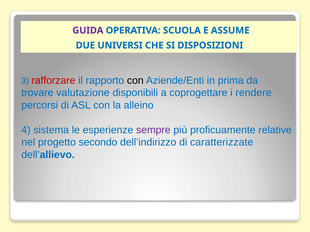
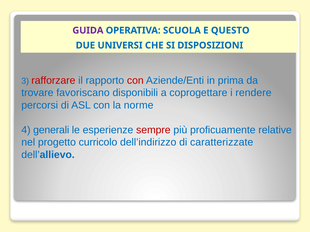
ASSUME: ASSUME -> QUESTO (230, 30)
con colour: black -> red (135, 81)
valutazione: valutazione -> favoriscano (83, 93)
alleino: alleino -> norme (139, 105)
sistema: sistema -> generali (51, 130)
sempre colour: purple -> red (153, 130)
secondo: secondo -> curricolo (98, 143)
